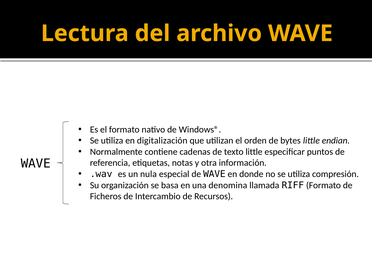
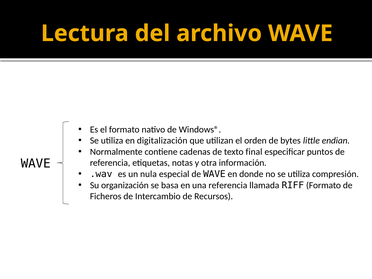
texto little: little -> final (254, 152)
una denomina: denomina -> referencia (228, 185)
